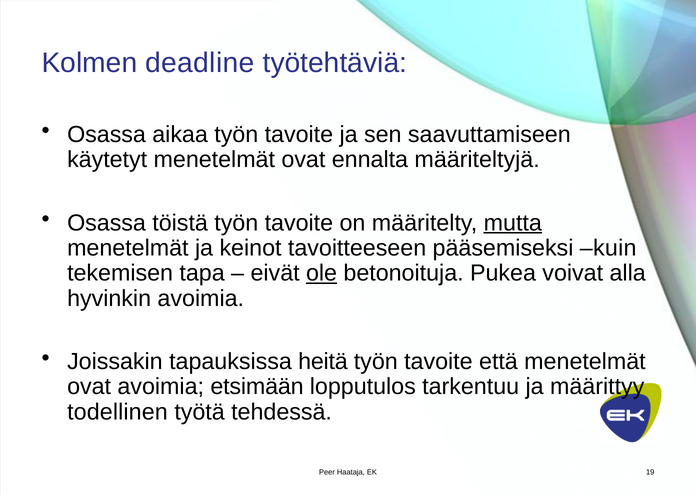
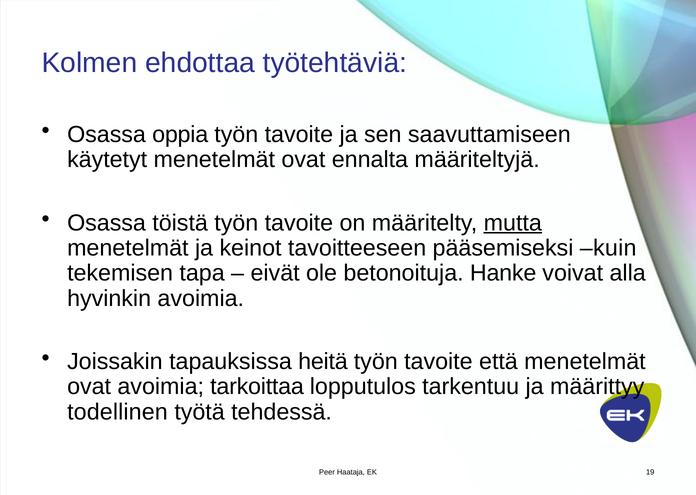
deadline: deadline -> ehdottaa (200, 63)
aikaa: aikaa -> oppia (180, 135)
ole underline: present -> none (322, 273)
Pukea: Pukea -> Hanke (503, 273)
etsimään: etsimään -> tarkoittaa (257, 387)
